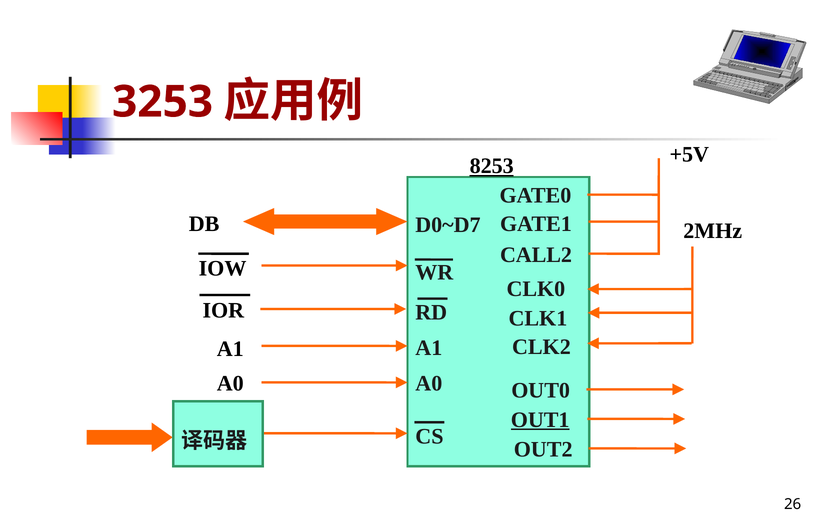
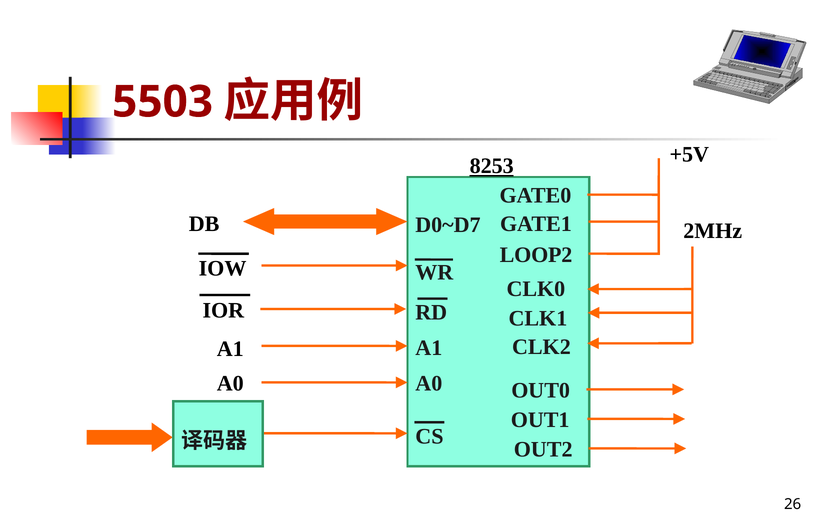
3253: 3253 -> 5503 (163, 102)
CALL2: CALL2 -> LOOP2 (536, 254)
OUT1 underline: present -> none (540, 419)
